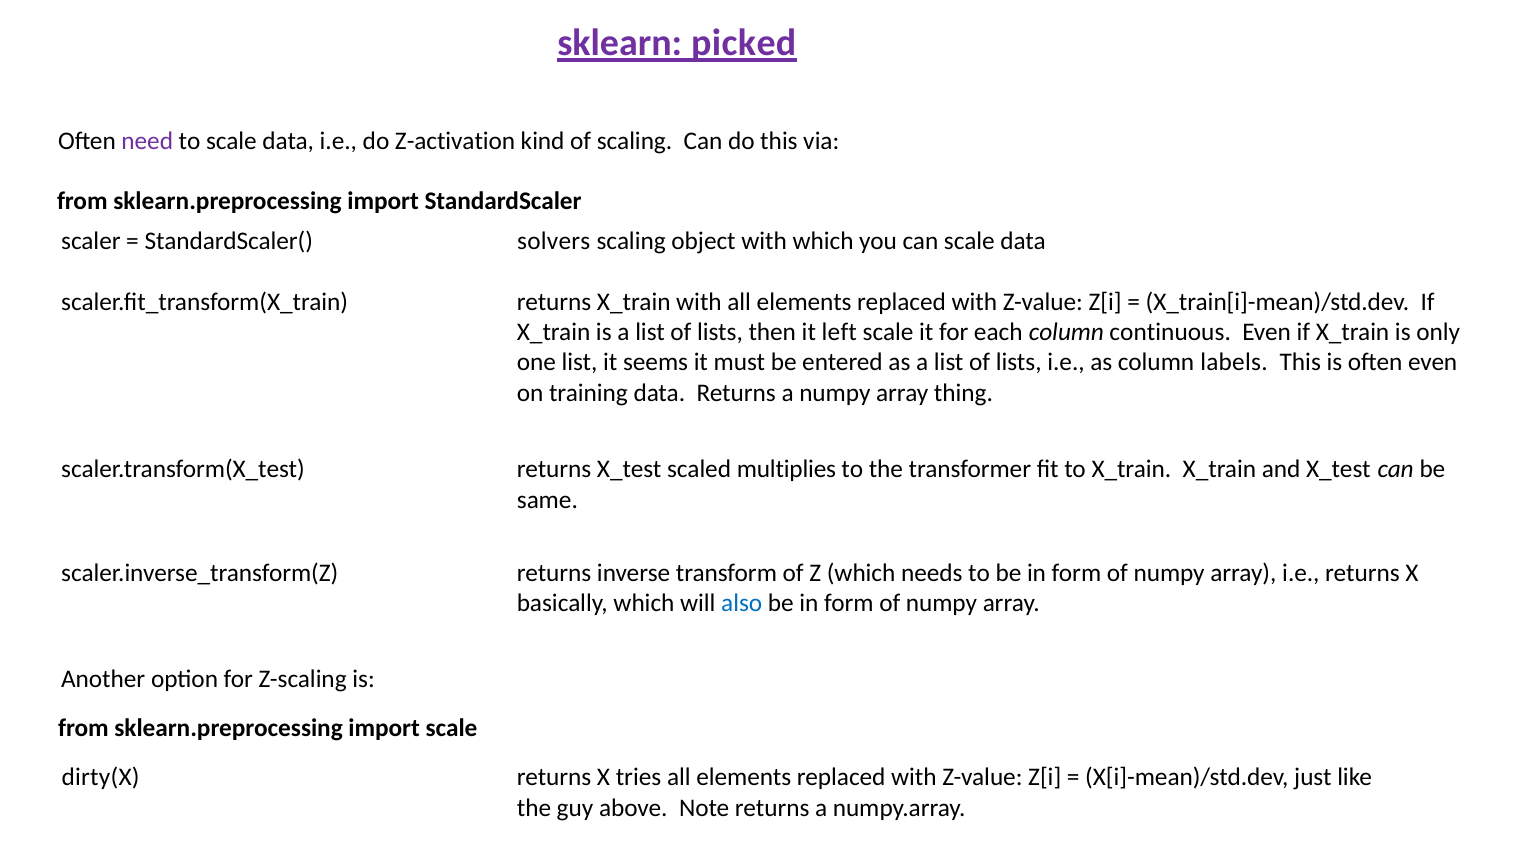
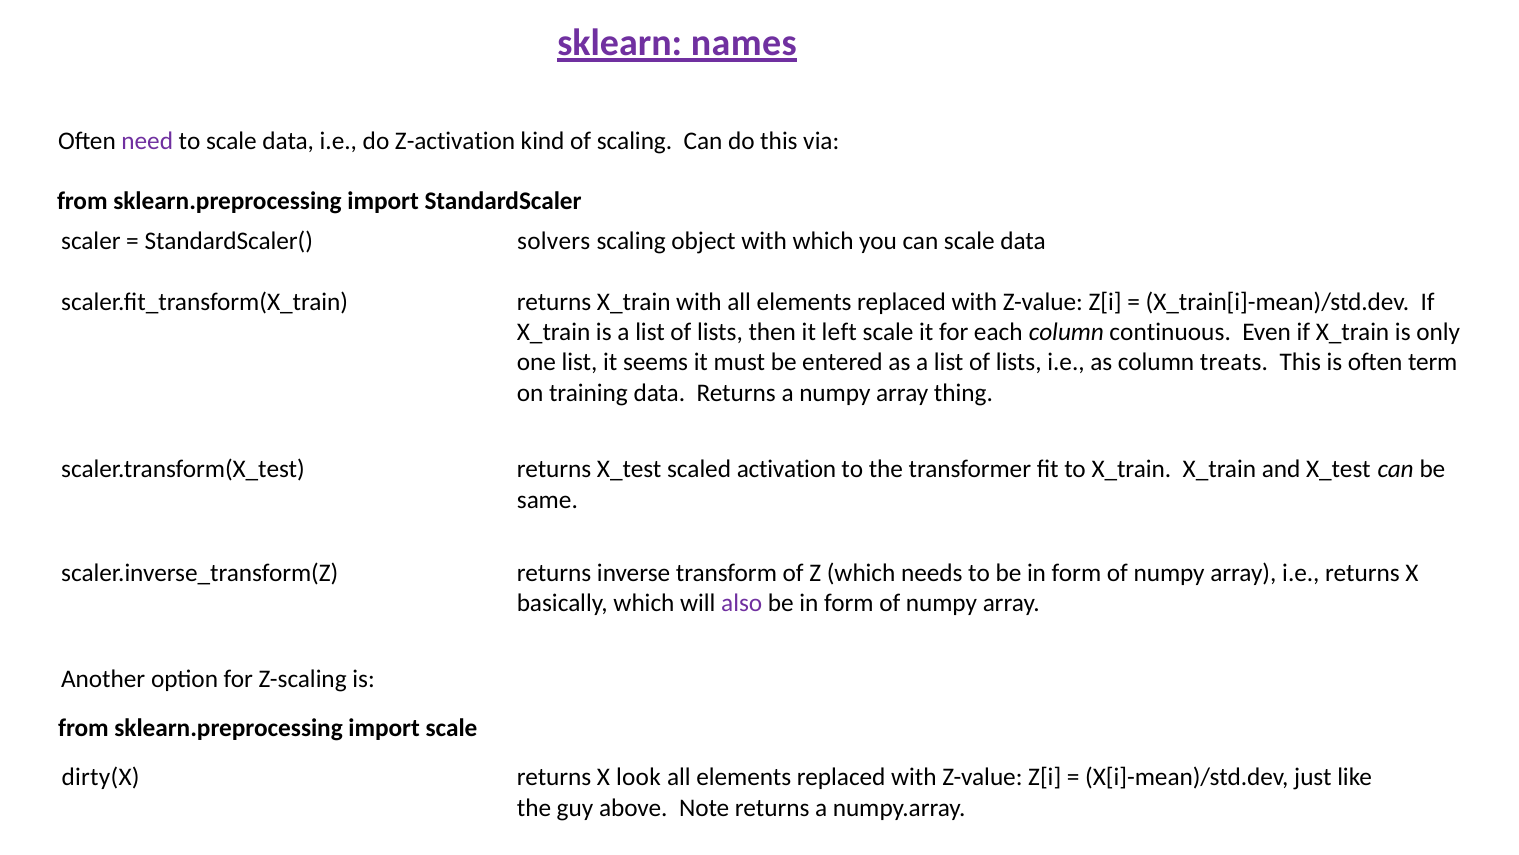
picked: picked -> names (744, 43)
labels: labels -> treats (1234, 362)
often even: even -> term (1433, 362)
multiplies: multiplies -> activation (787, 469)
also colour: blue -> purple (742, 603)
tries: tries -> look (638, 777)
